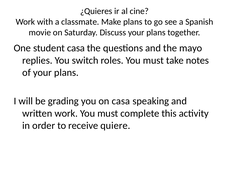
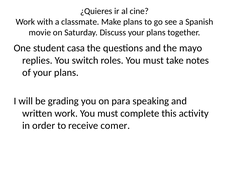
on casa: casa -> para (121, 101)
quiere: quiere -> comer (115, 125)
